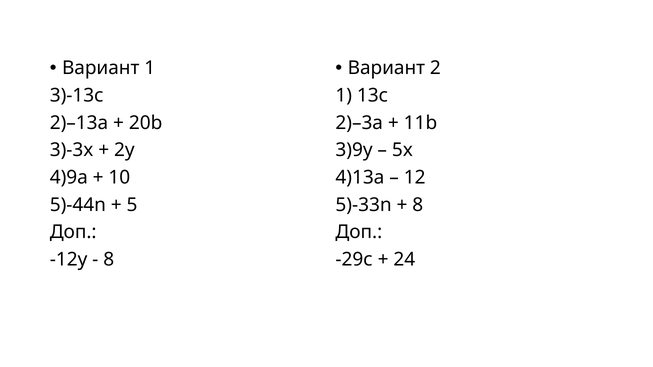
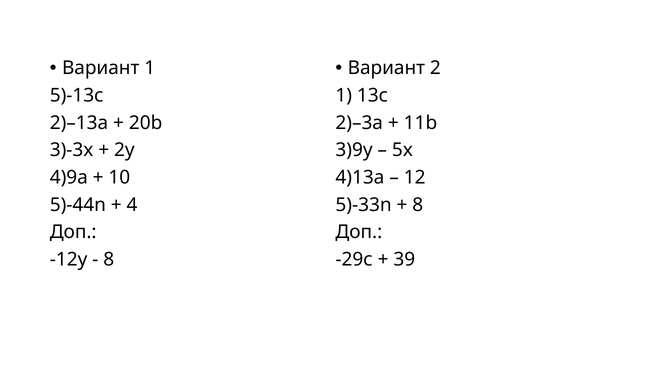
3)-13с: 3)-13с -> 5)-13с (77, 95)
5: 5 -> 4 (132, 205)
24: 24 -> 39 (404, 260)
